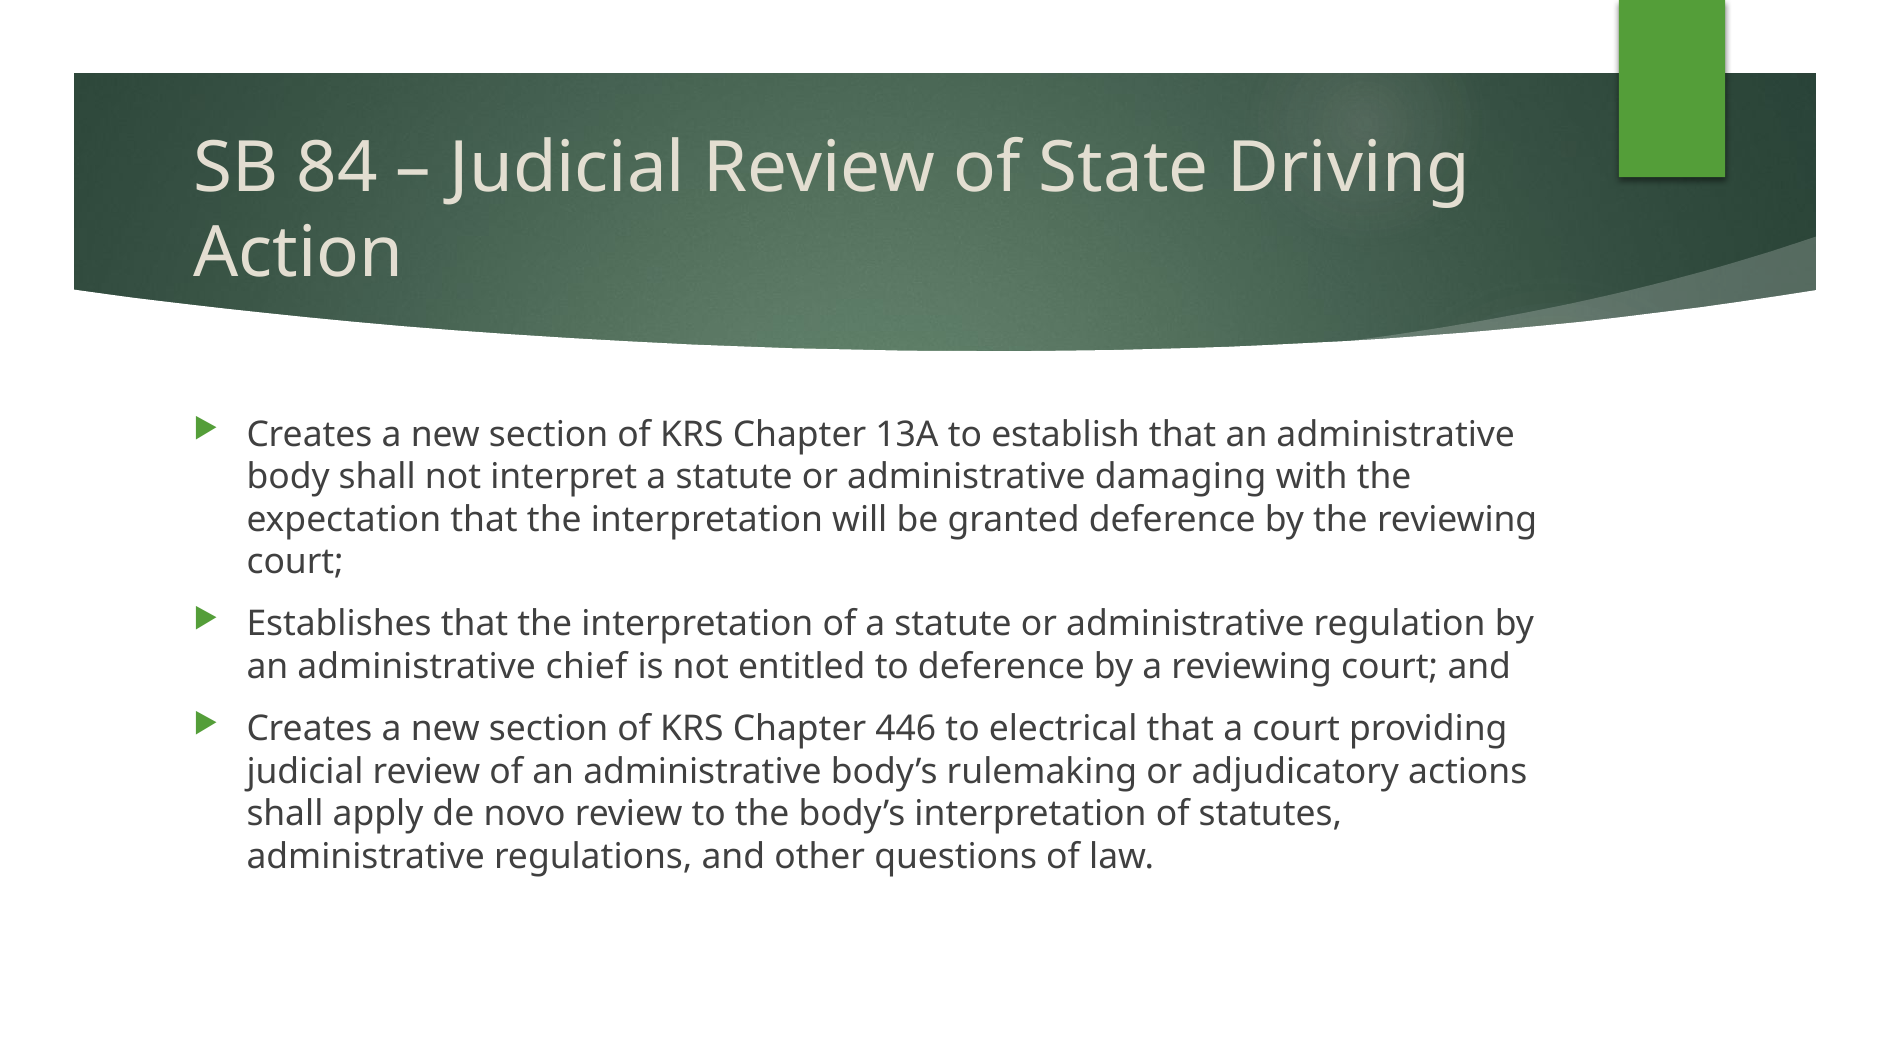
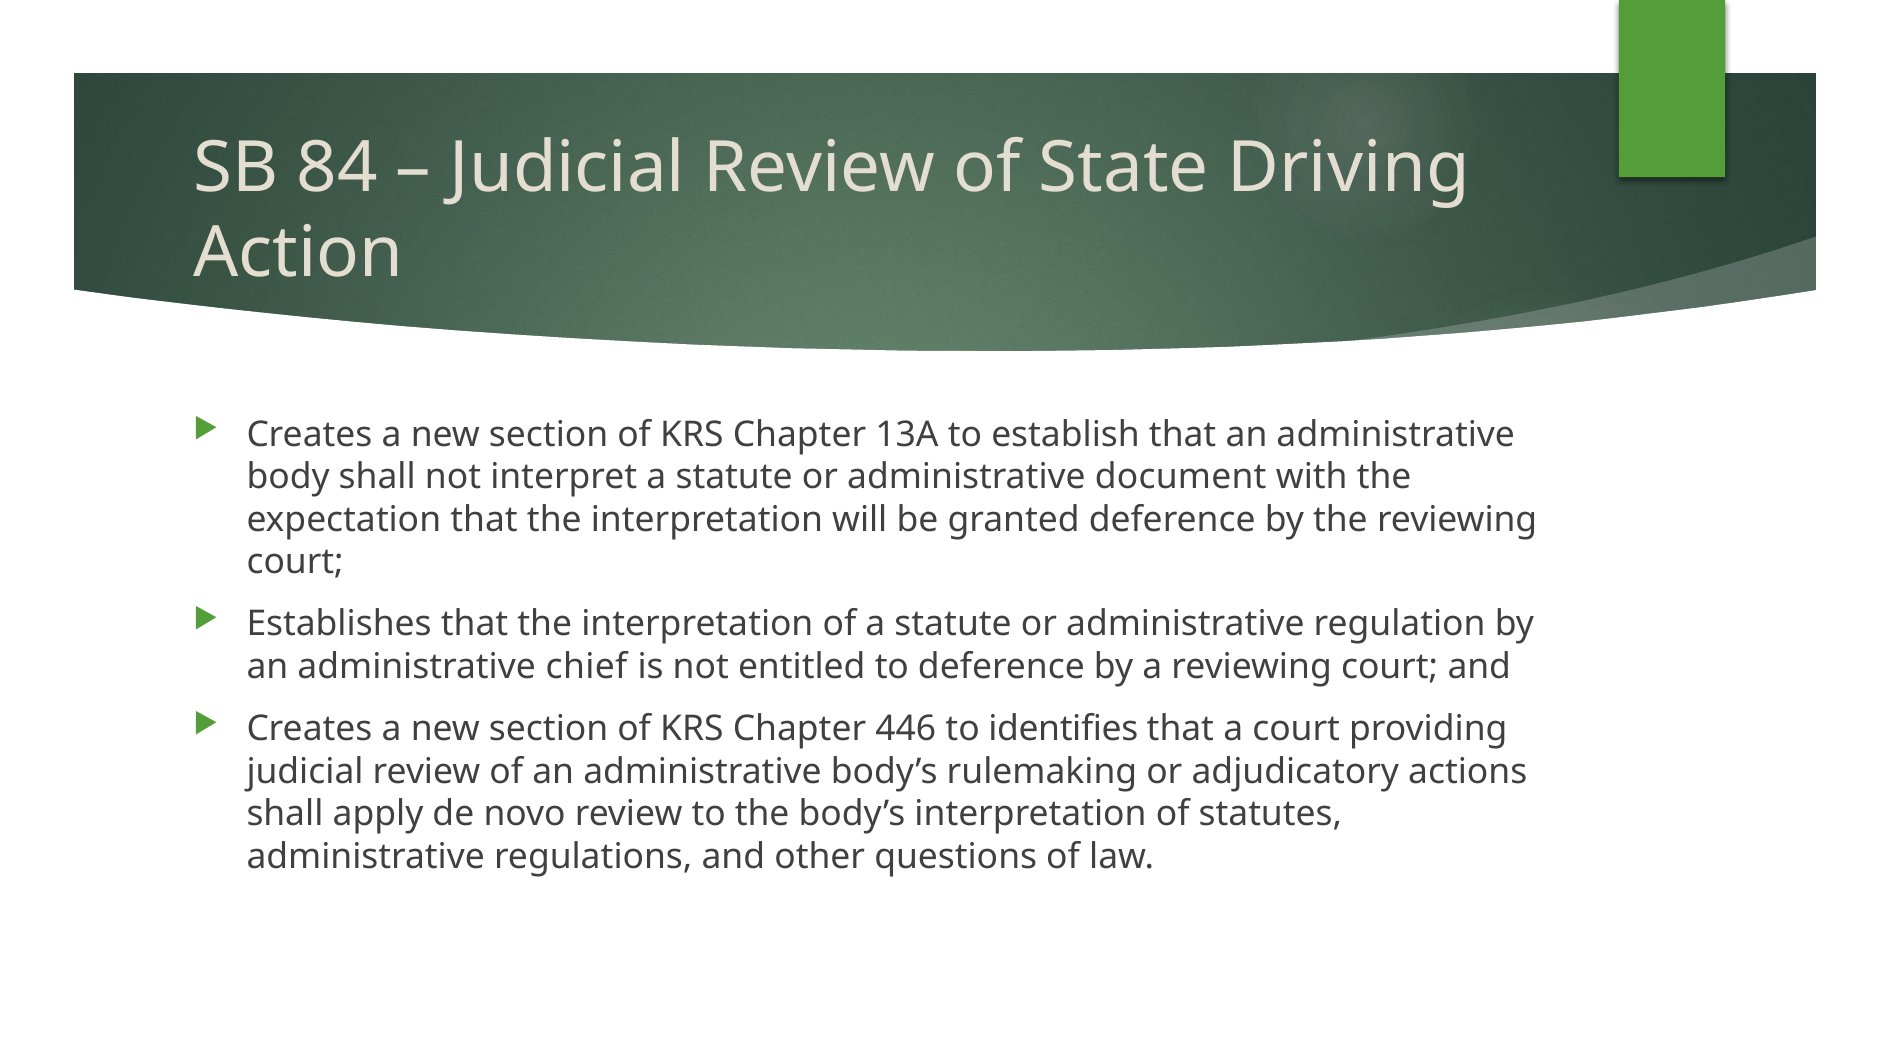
damaging: damaging -> document (1181, 477)
electrical: electrical -> identifies (1063, 729)
